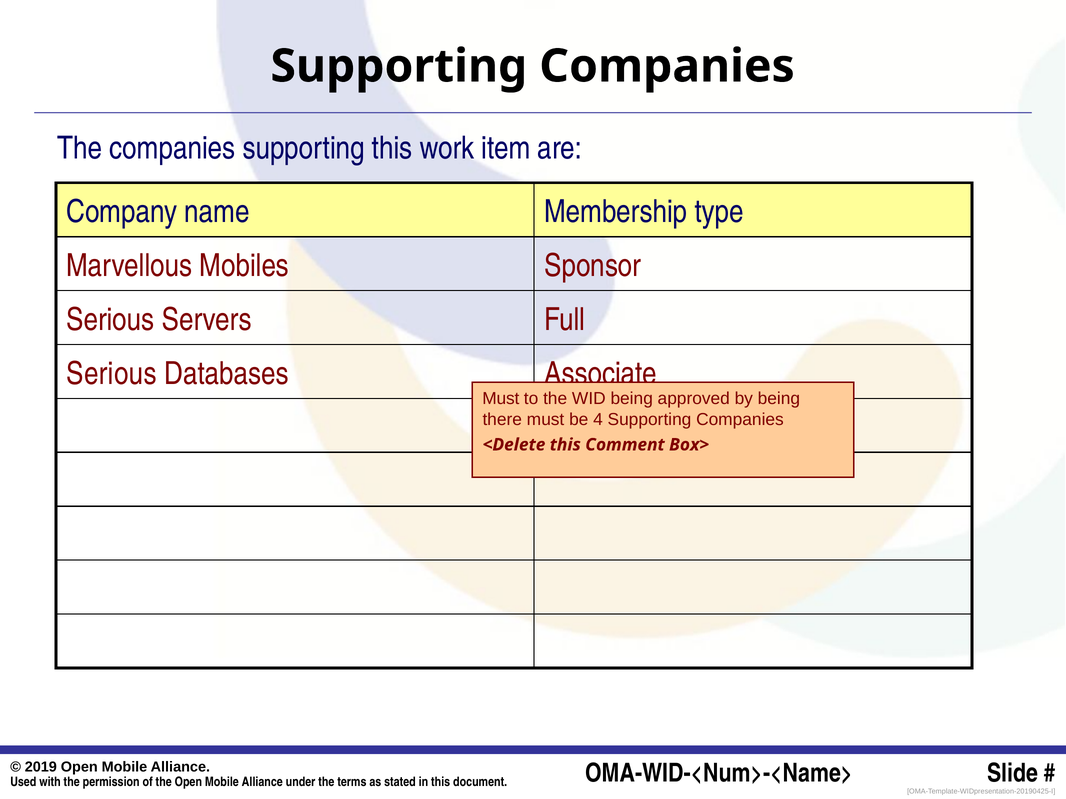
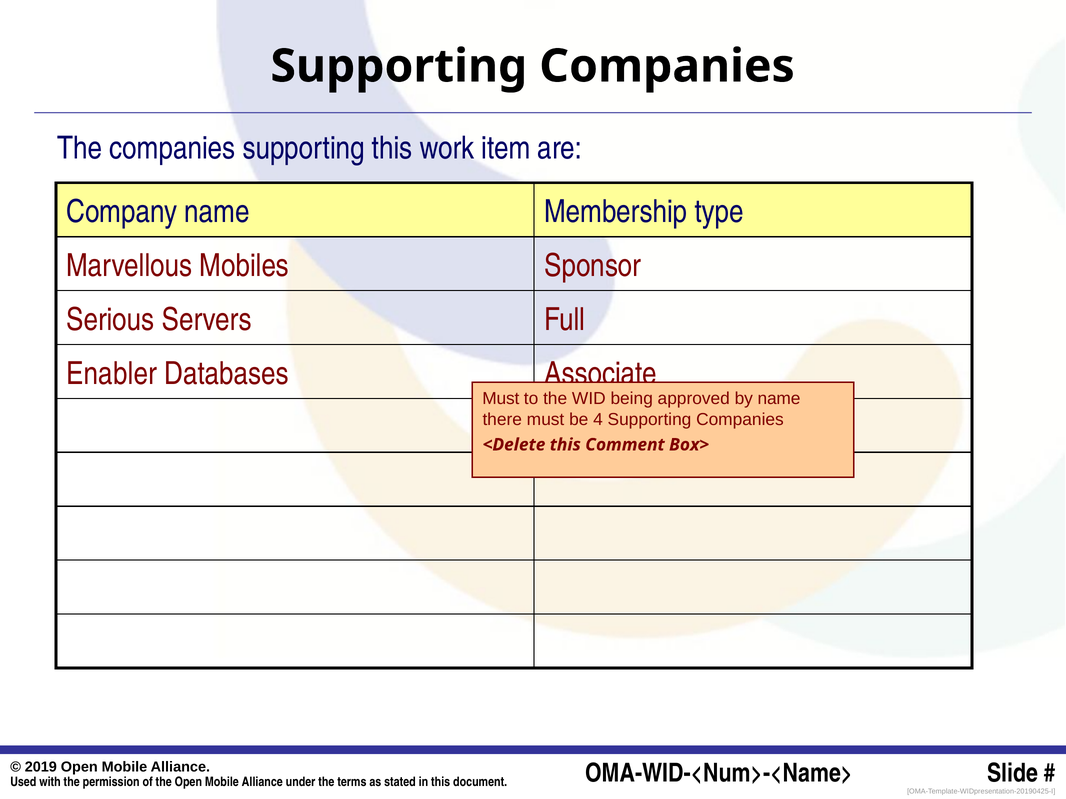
Serious: Serious -> Enabler (112, 374)
by being: being -> name (779, 399)
